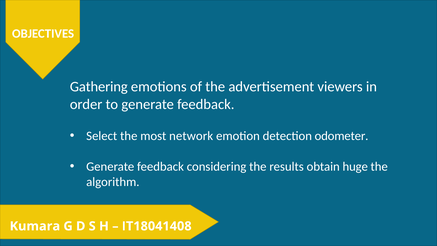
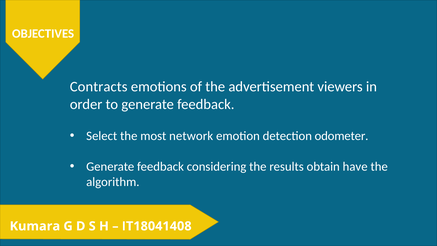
Gathering: Gathering -> Contracts (99, 87)
huge: huge -> have (355, 166)
